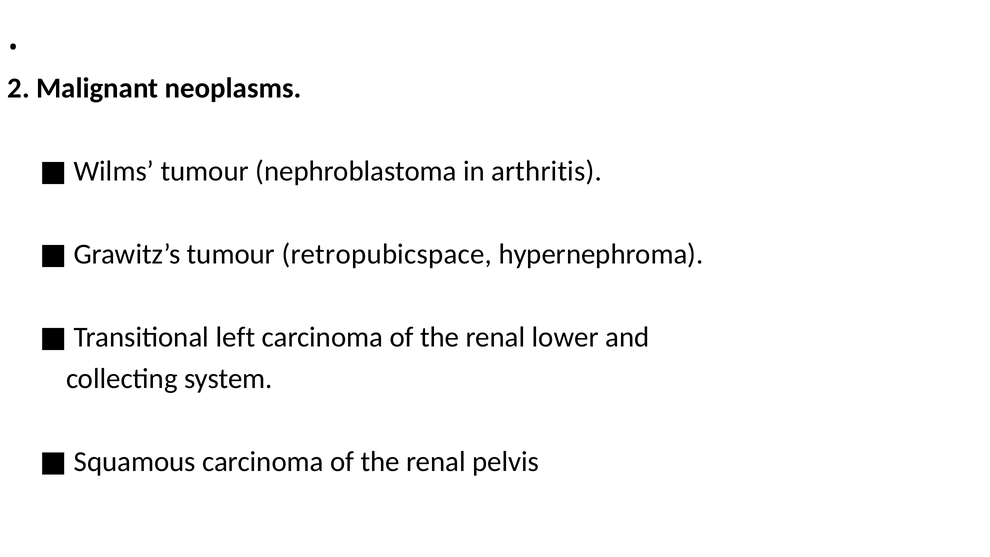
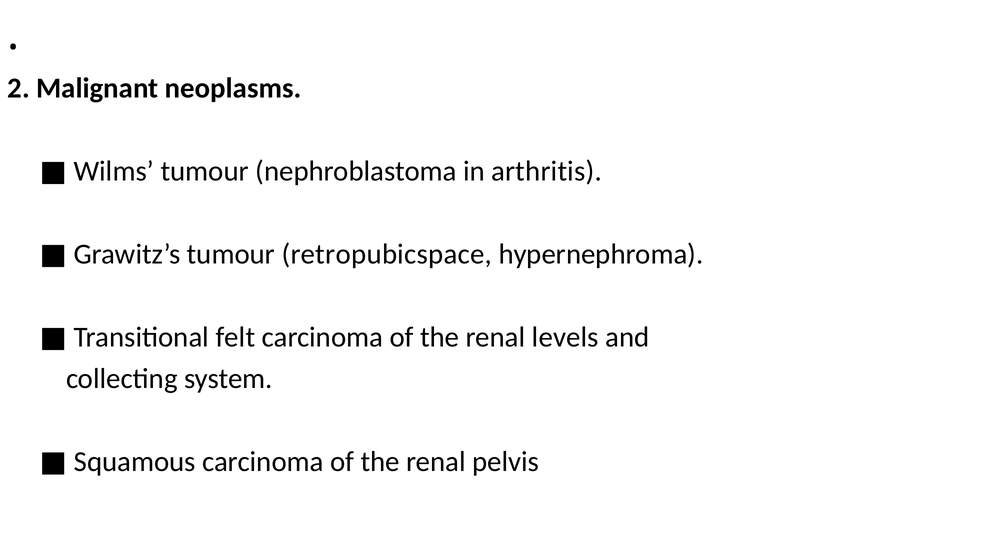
left: left -> felt (235, 337)
lower: lower -> levels (565, 337)
